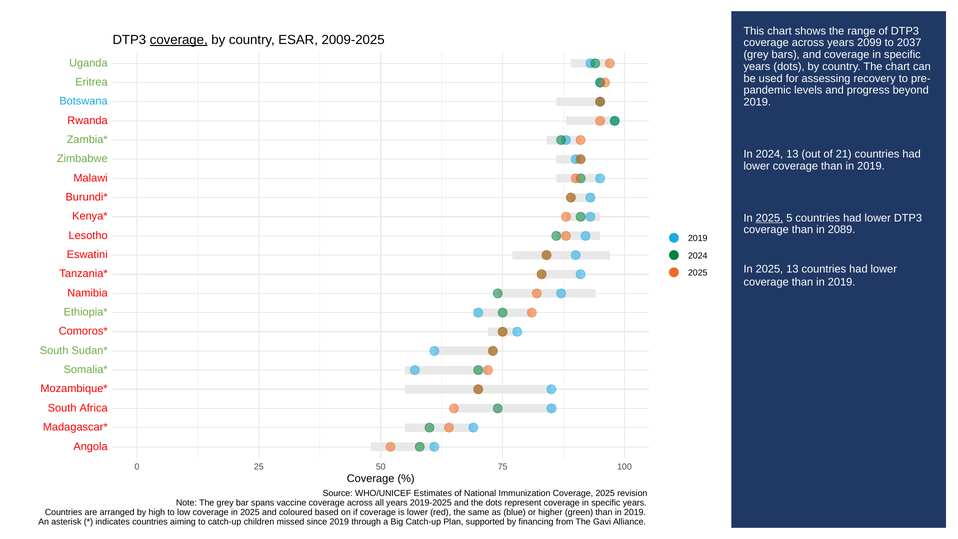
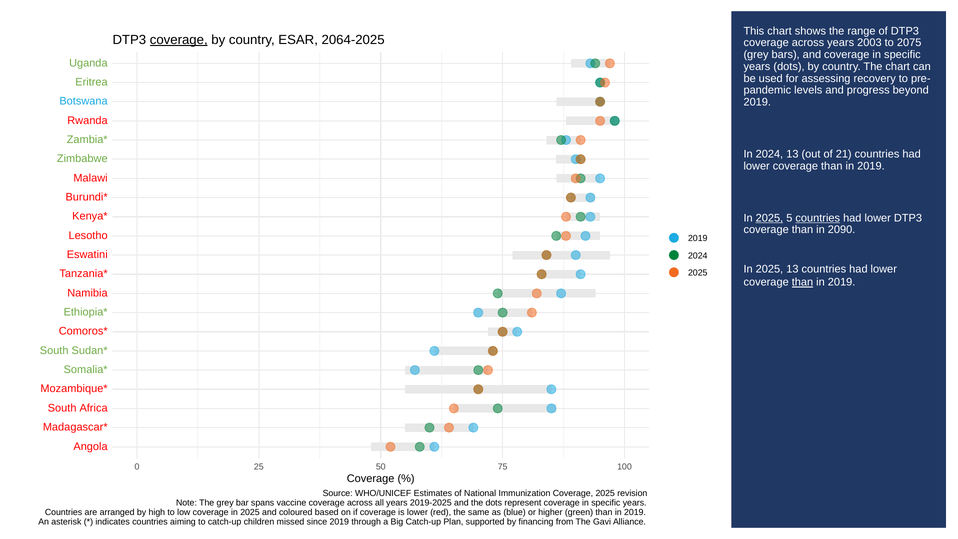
2009-2025: 2009-2025 -> 2064-2025 (353, 40)
2099: 2099 -> 2003 (869, 43)
2037: 2037 -> 2075 (909, 43)
countries underline: none -> present (818, 218)
2089: 2089 -> 2090 (842, 230)
than underline: none -> present (802, 282)
